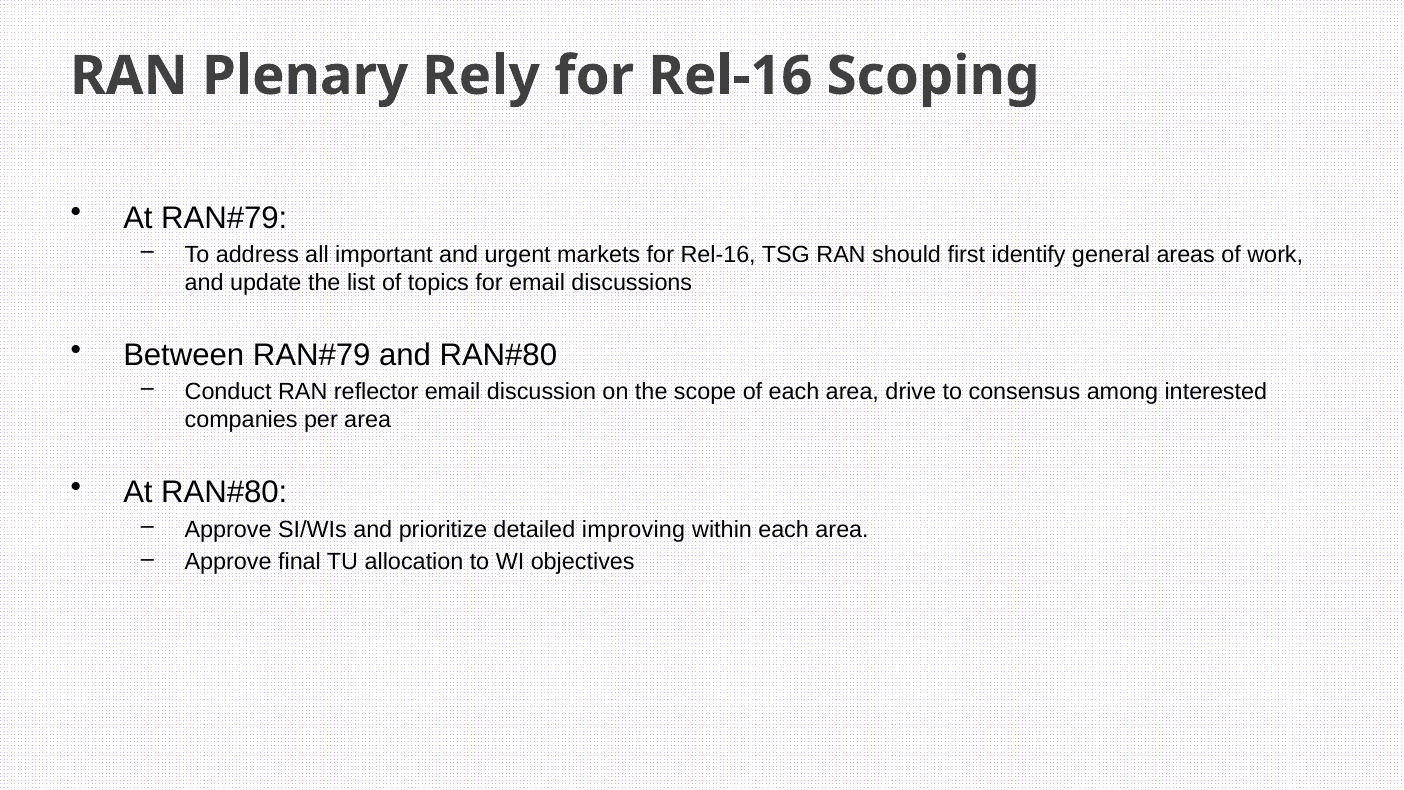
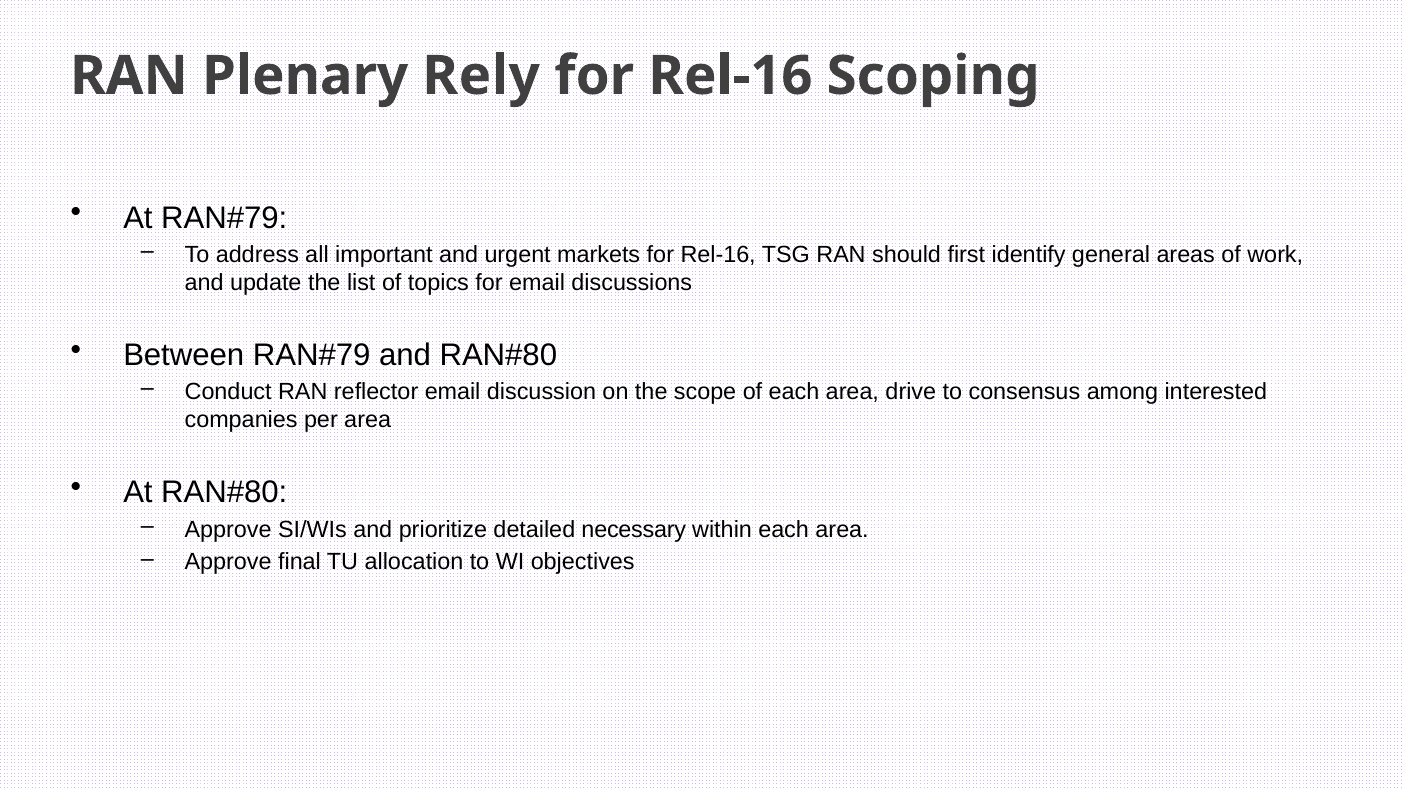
improving: improving -> necessary (634, 529)
